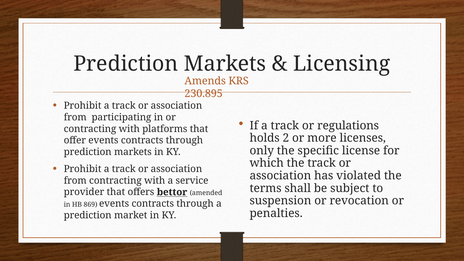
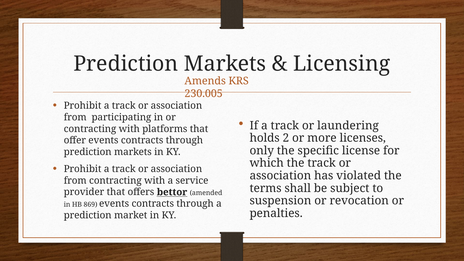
230.895: 230.895 -> 230.005 (204, 94)
regulations: regulations -> laundering (348, 126)
